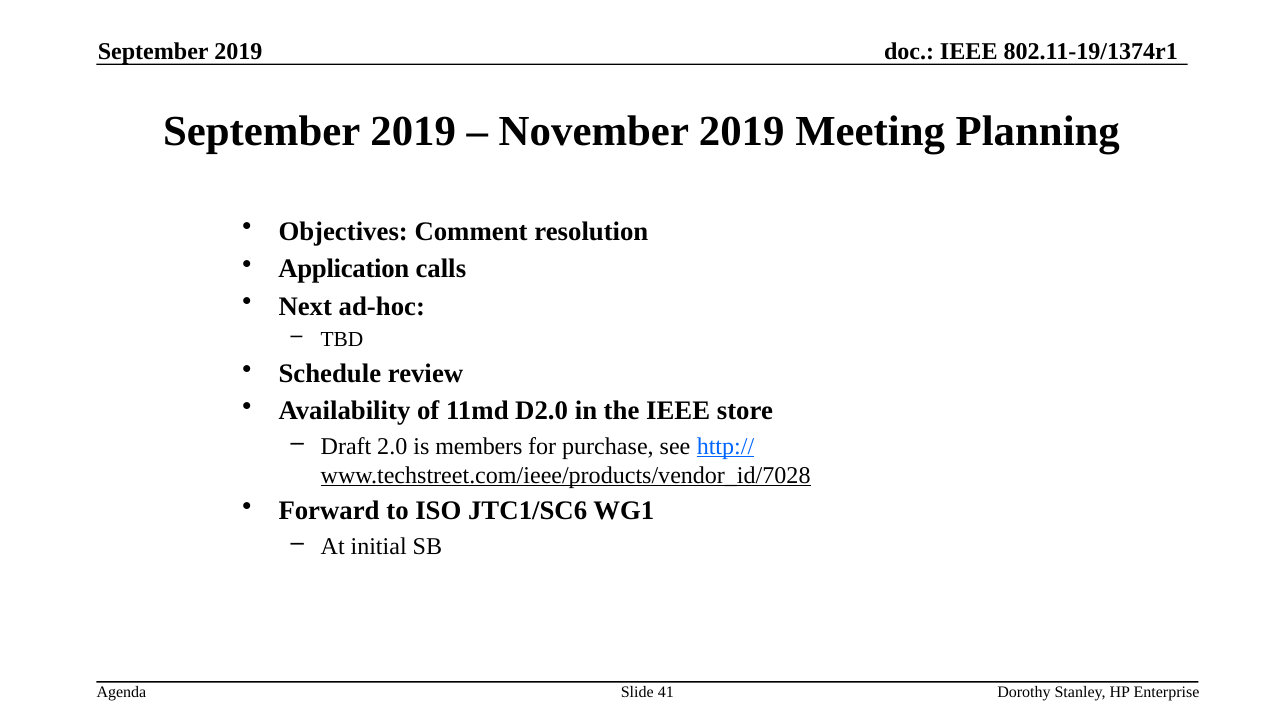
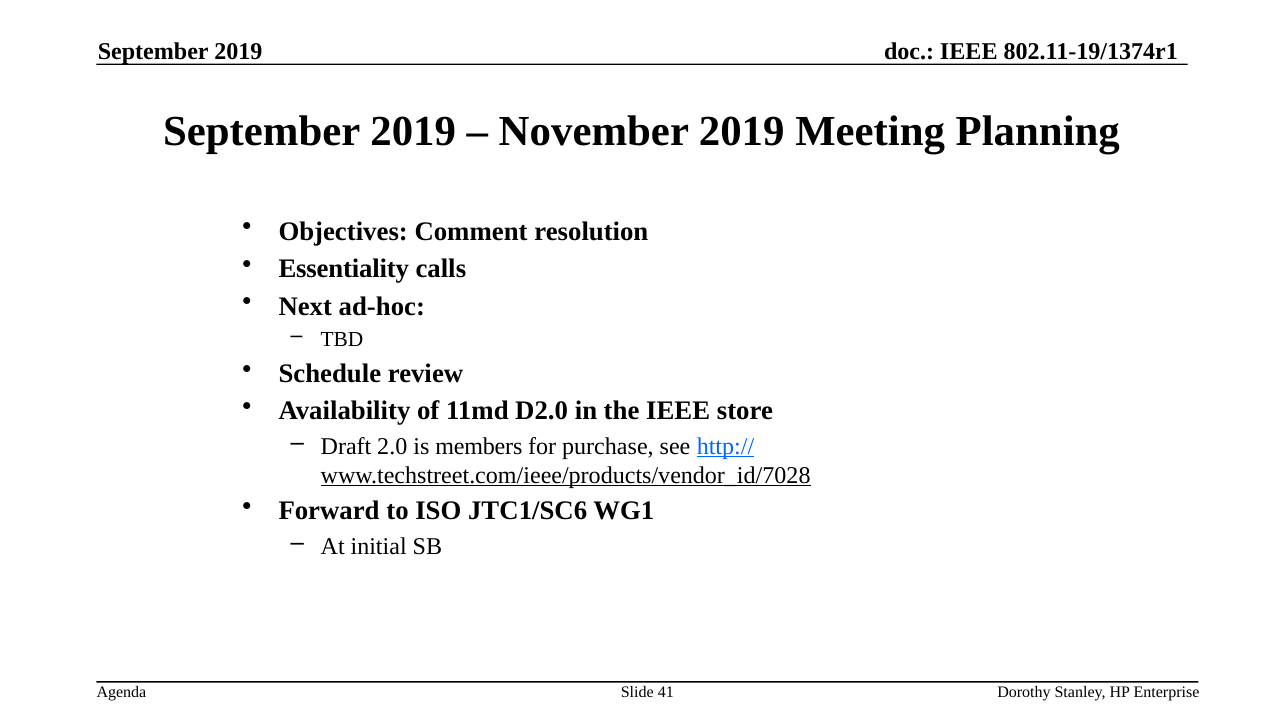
Application: Application -> Essentiality (344, 269)
